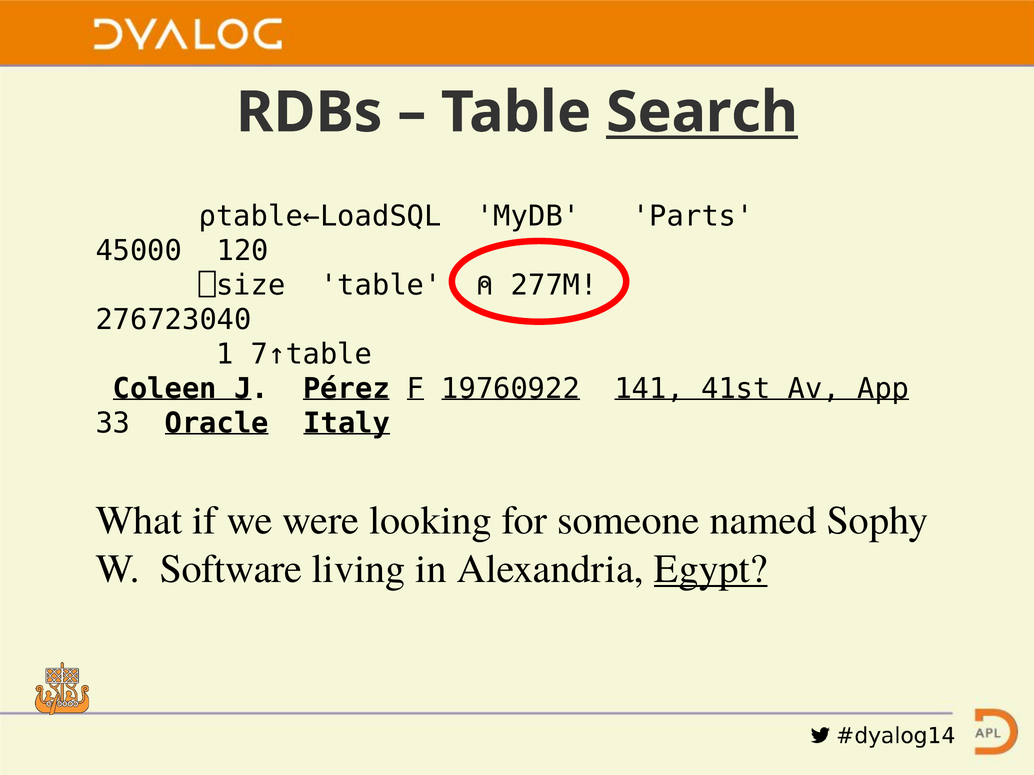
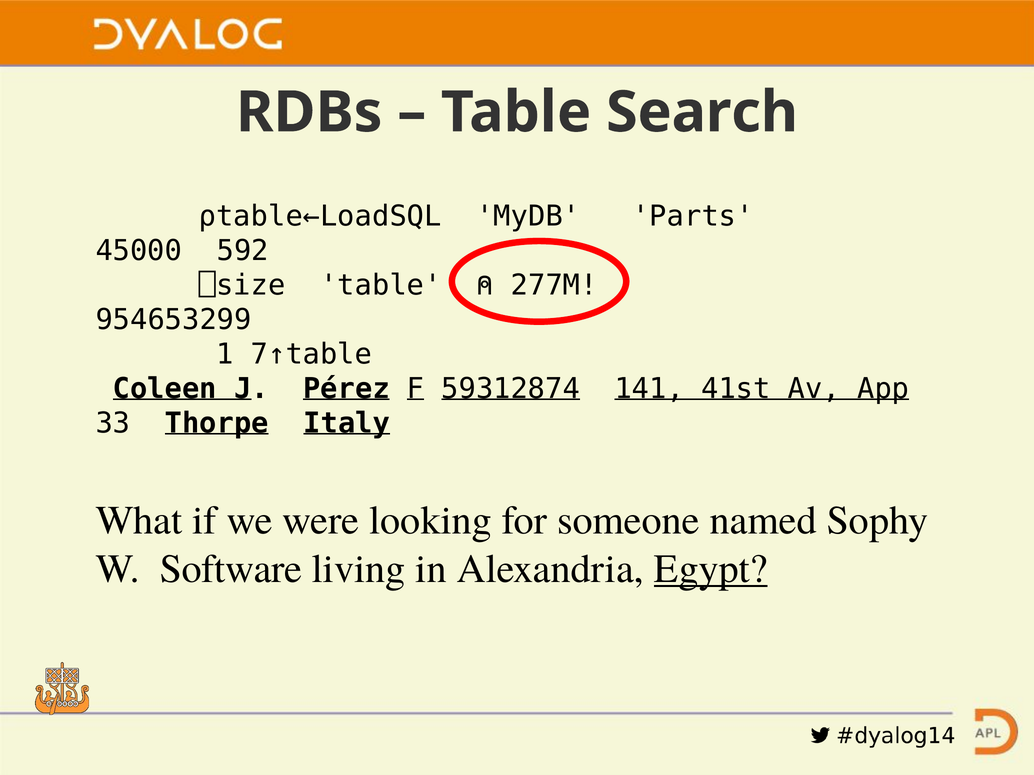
Search underline: present -> none (702, 112)
120: 120 -> 592 (243, 251)
276723040: 276723040 -> 954653299 (174, 320)
19760922: 19760922 -> 59312874 (511, 389)
Oracle: Oracle -> Thorpe (217, 423)
